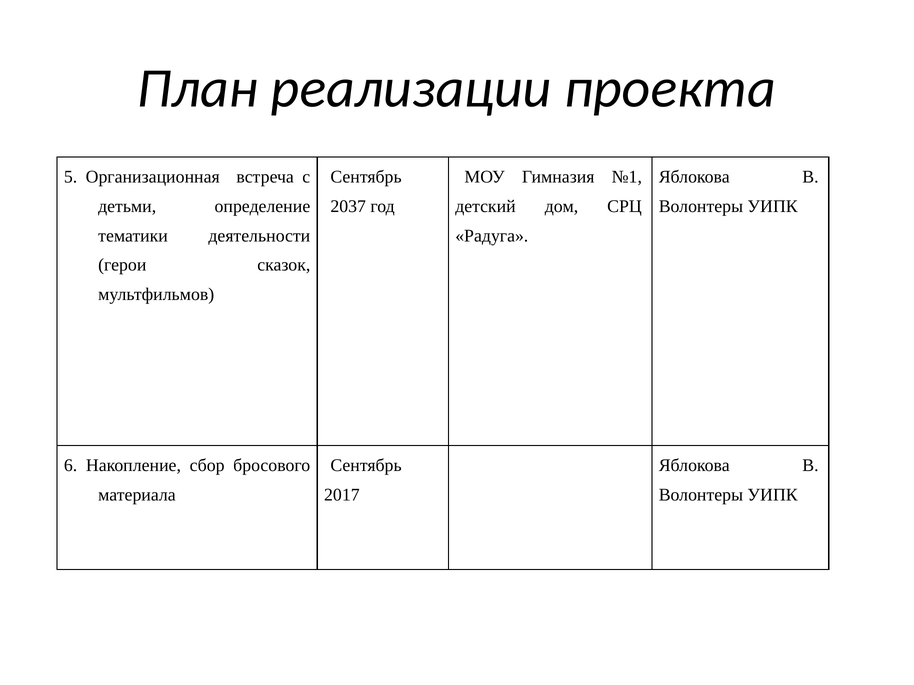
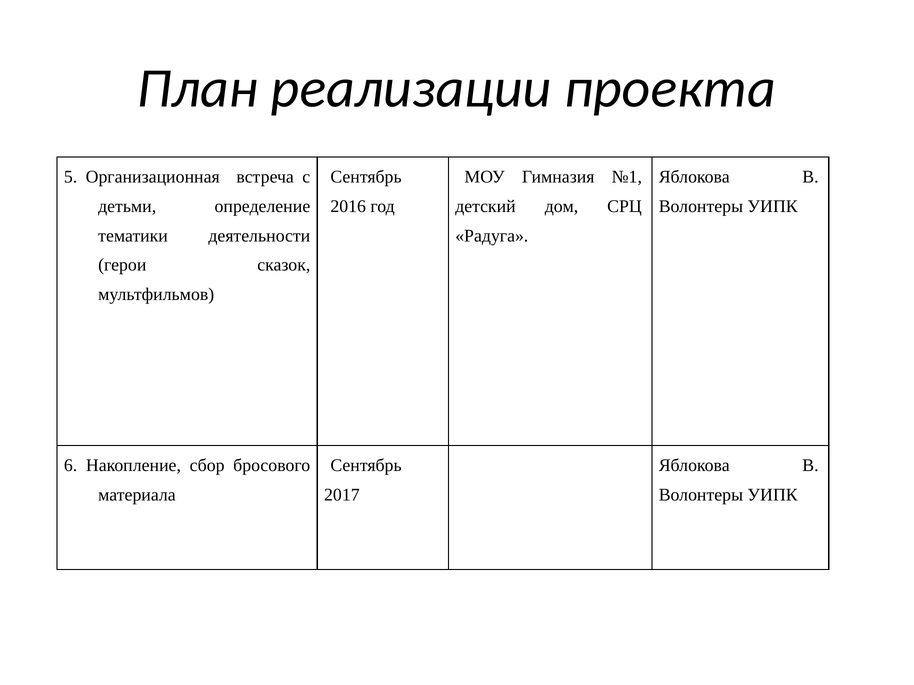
2037: 2037 -> 2016 (348, 206)
